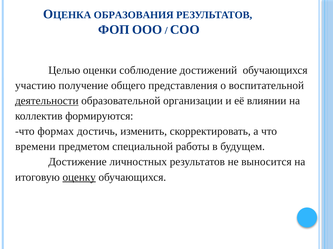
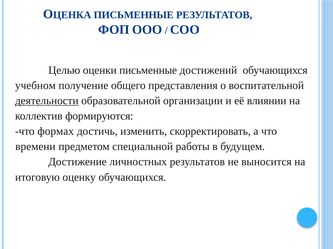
ОБРАЗОВАНИЯ: ОБРАЗОВАНИЯ -> ПИСЬМЕННЫЕ (134, 15)
оценки соблюдение: соблюдение -> письменные (148, 70)
участию: участию -> учебном (35, 86)
оценку underline: present -> none (79, 178)
